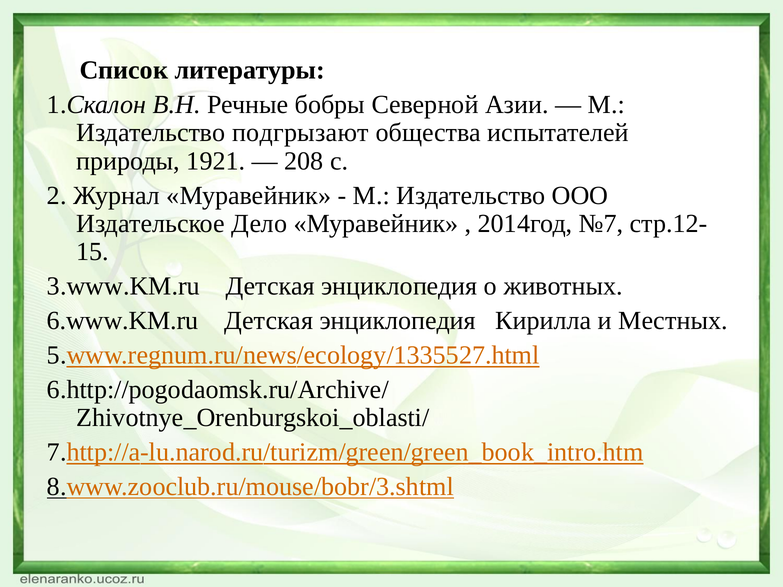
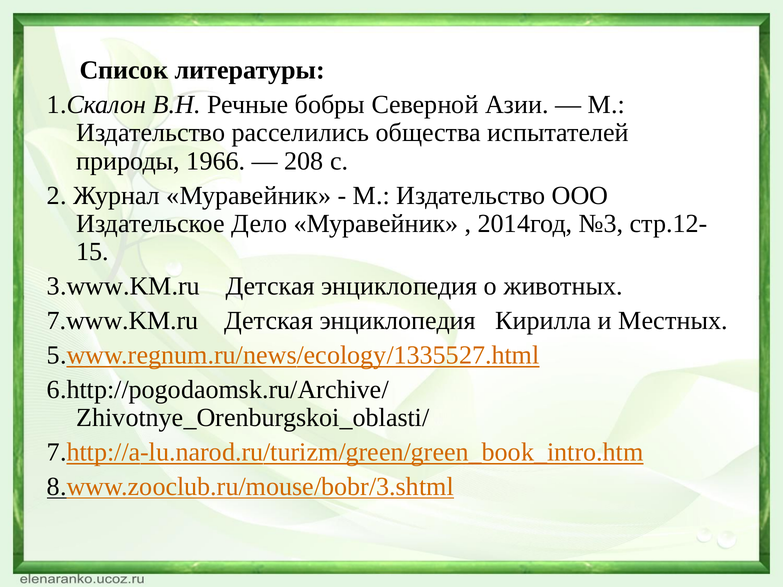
подгрызают: подгрызают -> расселились (300, 133)
1921: 1921 -> 1966 (216, 161)
№7: №7 -> №3 (601, 224)
6.www.KM.ru: 6.www.KM.ru -> 7.www.KM.ru (123, 321)
